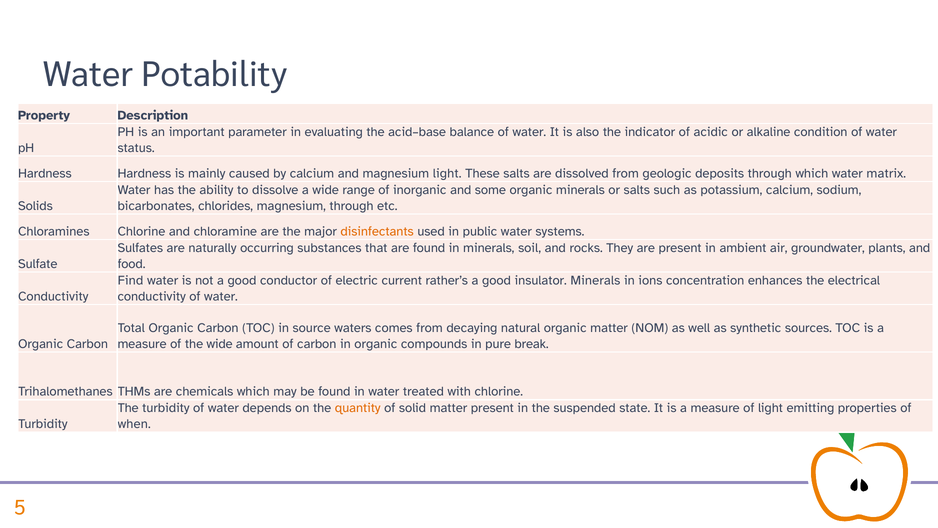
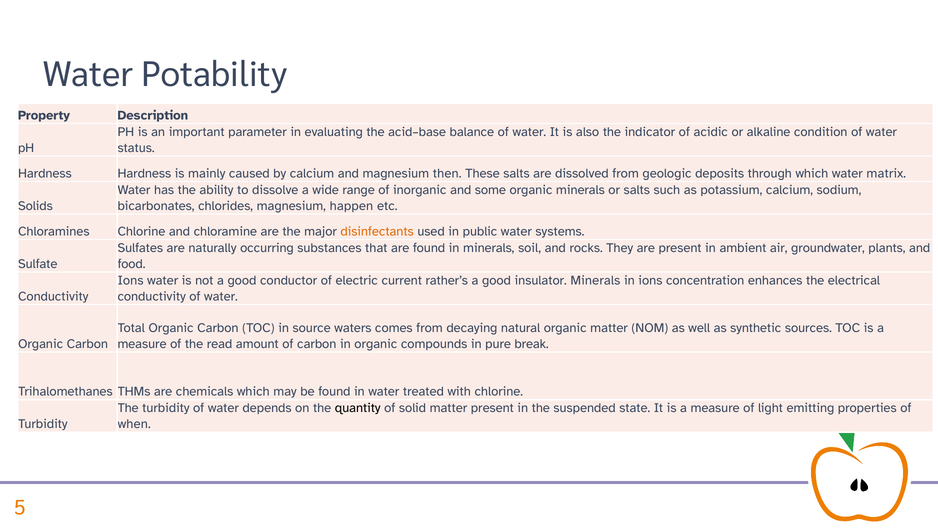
magnesium light: light -> then (447, 173)
magnesium through: through -> happen (351, 206)
Find: Find -> Ions (131, 280)
the wide: wide -> read (220, 344)
quantity colour: orange -> black (358, 408)
